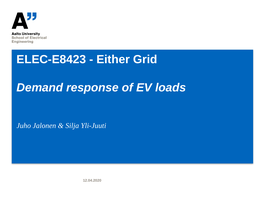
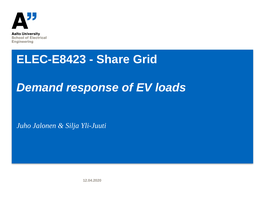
Either: Either -> Share (113, 59)
